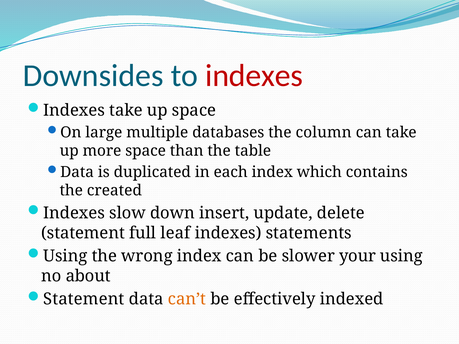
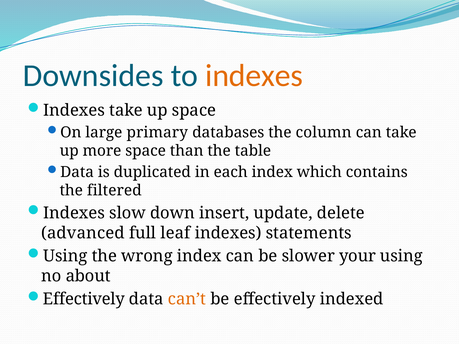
indexes colour: red -> orange (254, 76)
multiple: multiple -> primary (157, 133)
created: created -> filtered (114, 191)
statement: statement -> advanced (83, 233)
Statement: Statement -> Effectively (84, 299)
